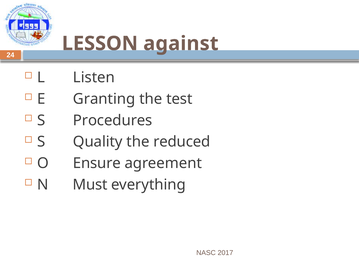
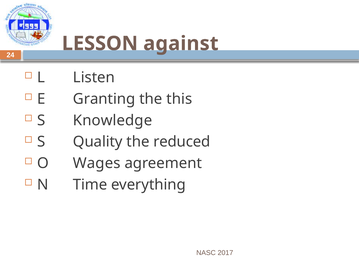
test: test -> this (179, 99)
Procedures: Procedures -> Knowledge (113, 120)
Ensure: Ensure -> Wages (97, 163)
Must: Must -> Time (90, 185)
